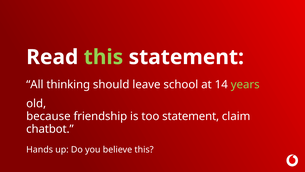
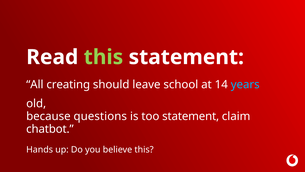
thinking: thinking -> creating (68, 84)
years colour: light green -> light blue (245, 84)
friendship: friendship -> questions (100, 116)
